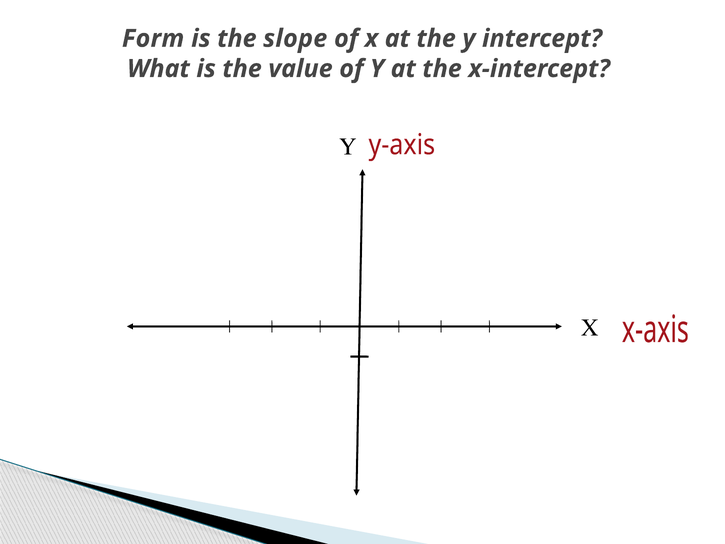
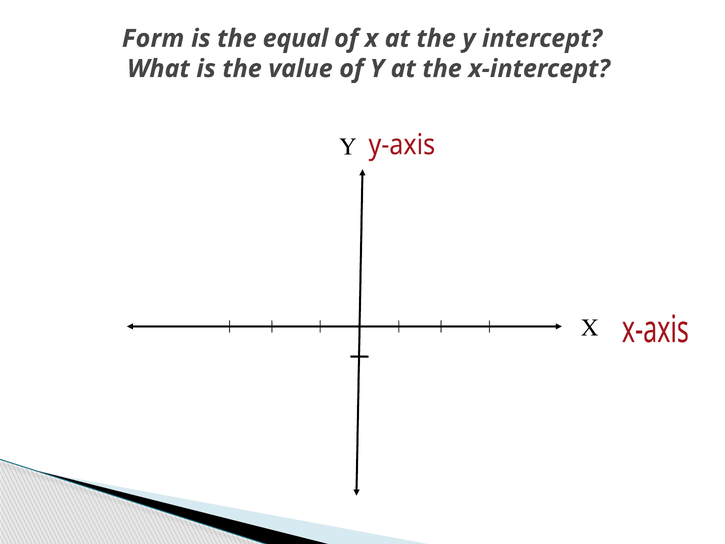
slope: slope -> equal (295, 39)
